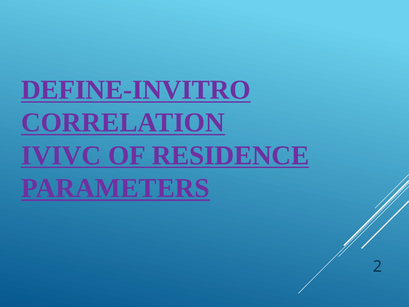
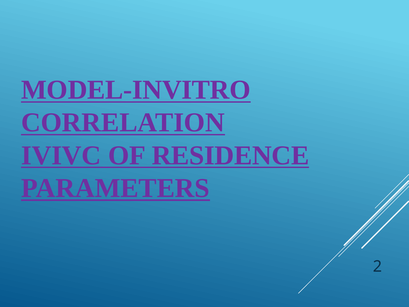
DEFINE-INVITRO: DEFINE-INVITRO -> MODEL-INVITRO (136, 90)
